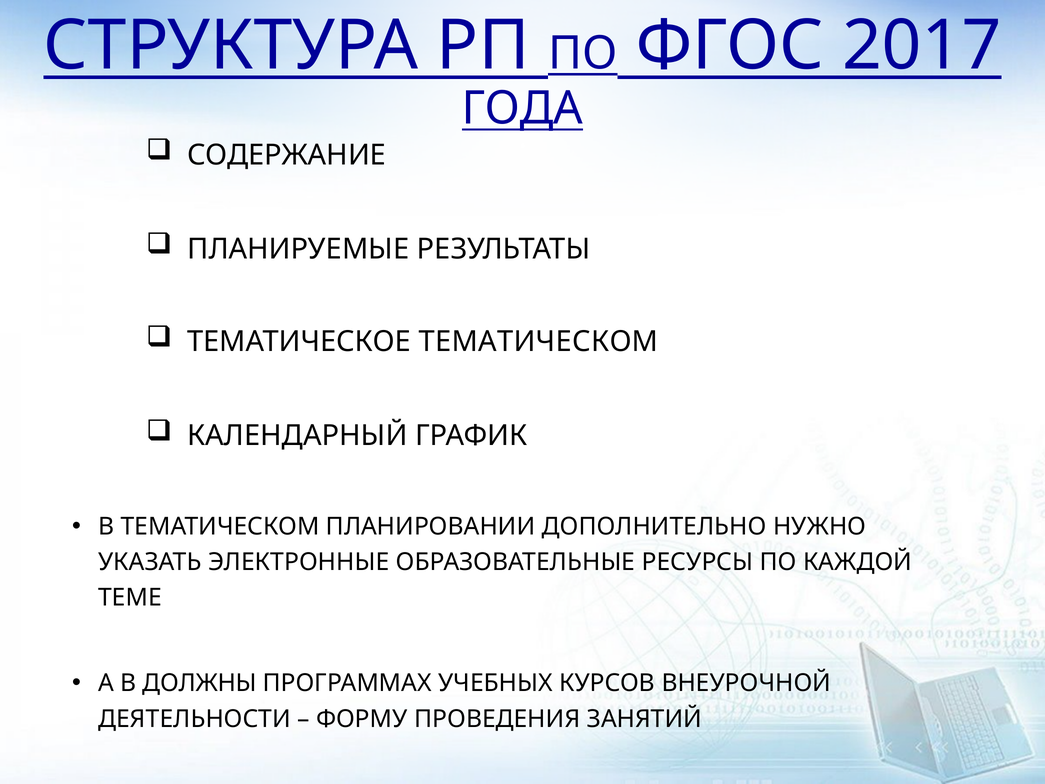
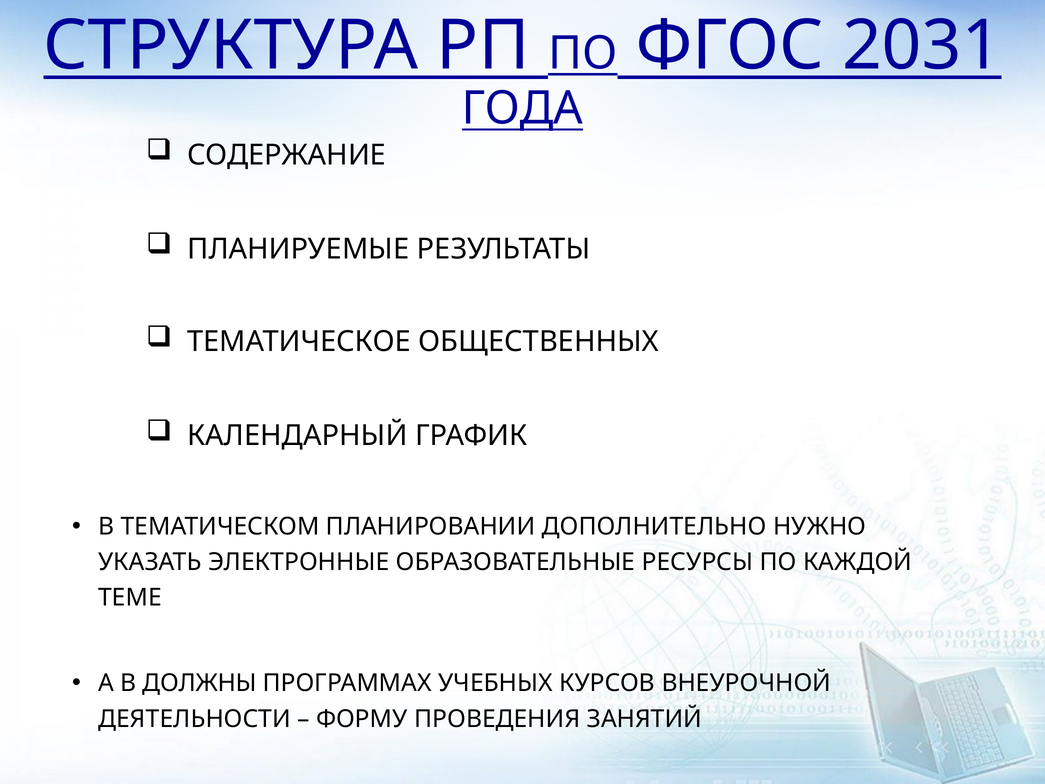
2017: 2017 -> 2031 (922, 46)
ТЕМАТИЧЕСКОЕ ТЕМАТИЧЕСКОМ: ТЕМАТИЧЕСКОМ -> ОБЩЕСТВЕННЫХ (539, 342)
